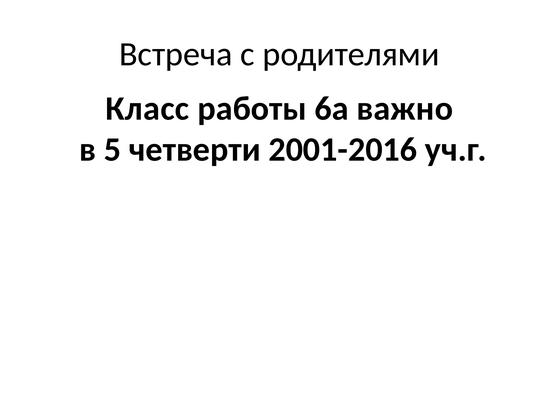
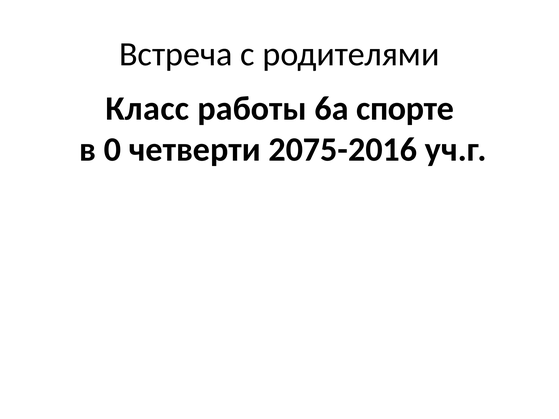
важно: важно -> спорте (405, 109)
5: 5 -> 0 (113, 150)
2001-2016: 2001-2016 -> 2075-2016 (343, 150)
